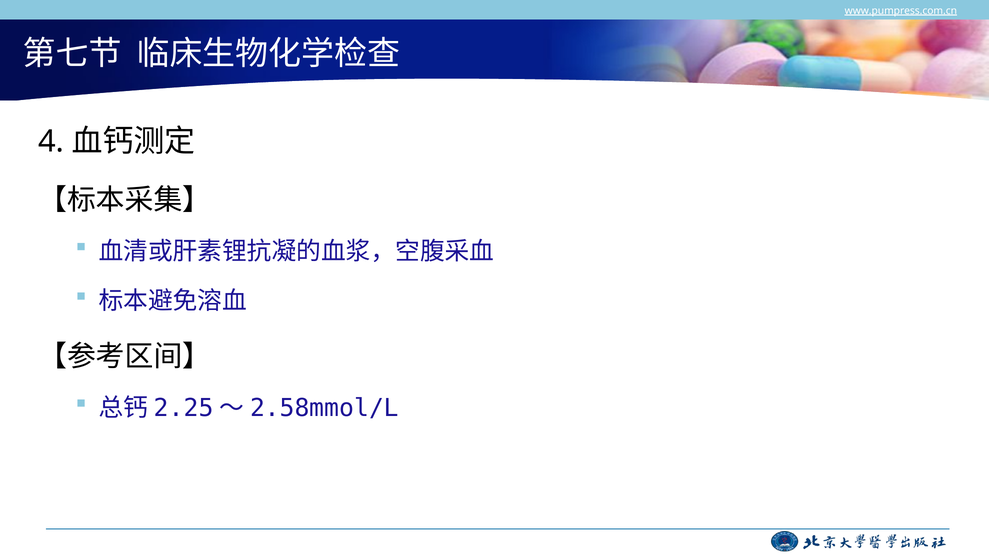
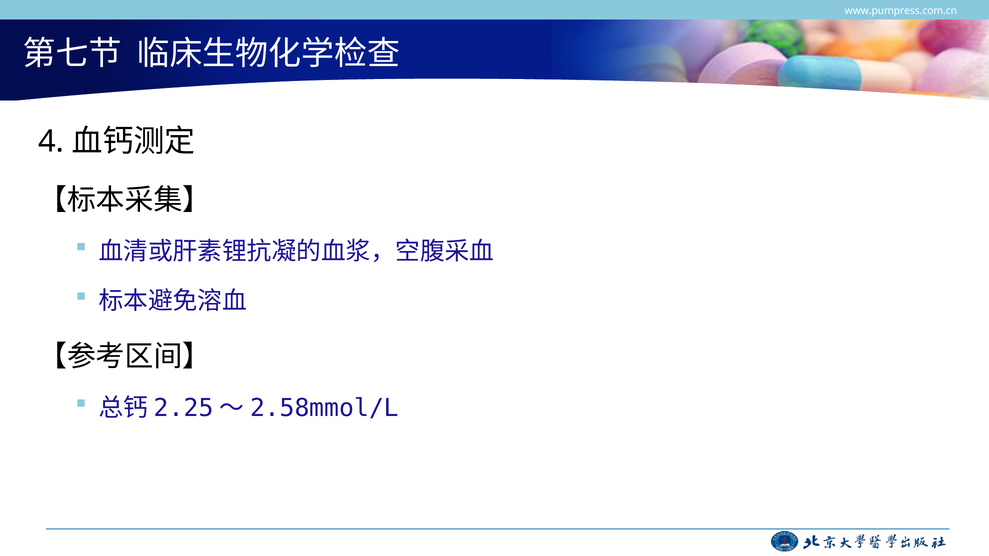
www.pumpress.com.cn underline: present -> none (901, 11)
